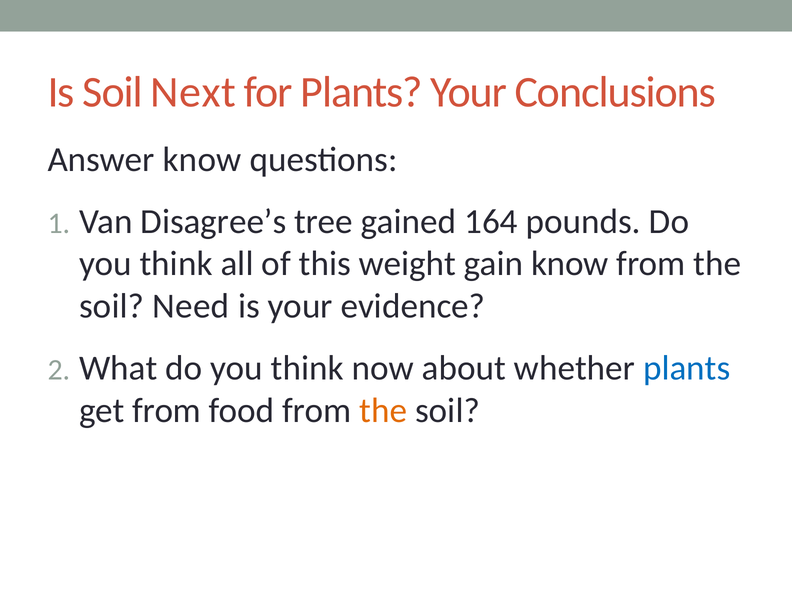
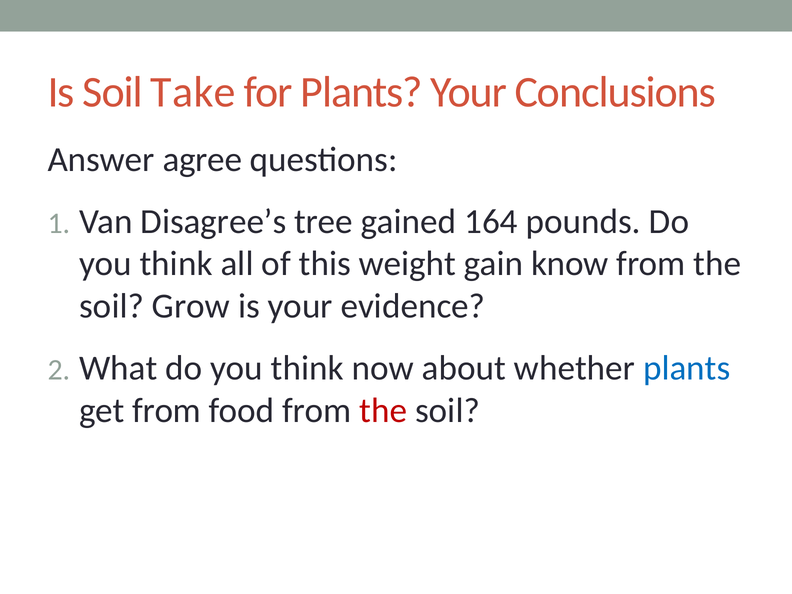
Next: Next -> Take (193, 92)
Answer know: know -> agree (202, 160)
Need: Need -> Grow (191, 306)
the colour: orange -> red (383, 410)
